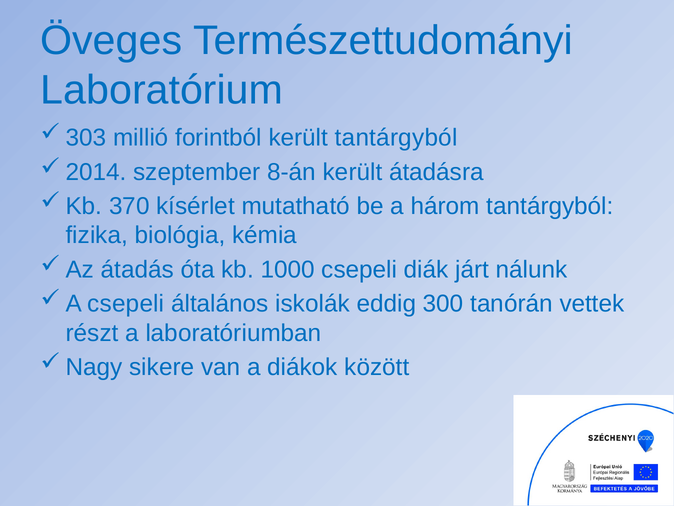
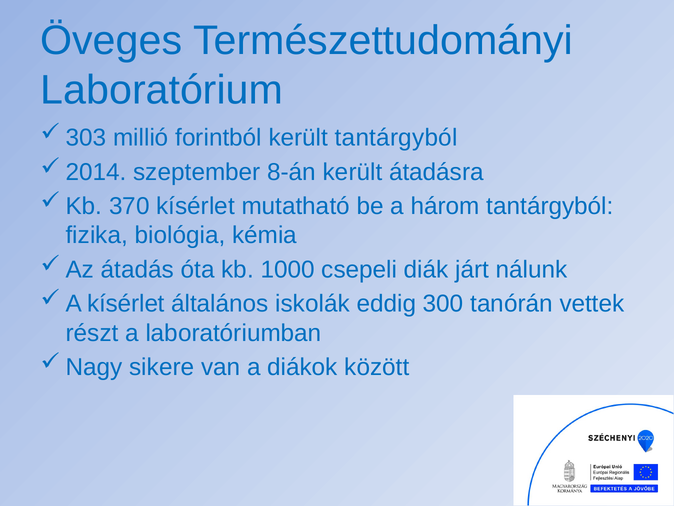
csepeli: csepeli -> kísérlet (126, 303)
